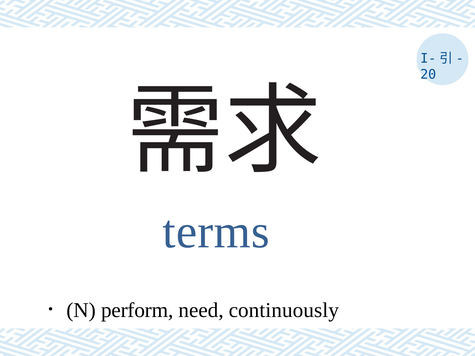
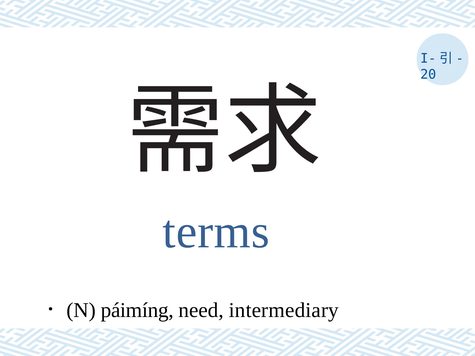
perform: perform -> páimíng (137, 311)
continuously: continuously -> intermediary (284, 311)
